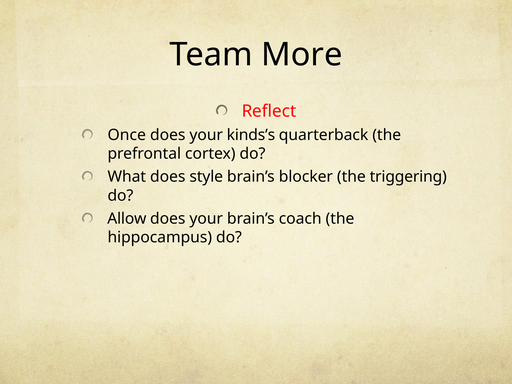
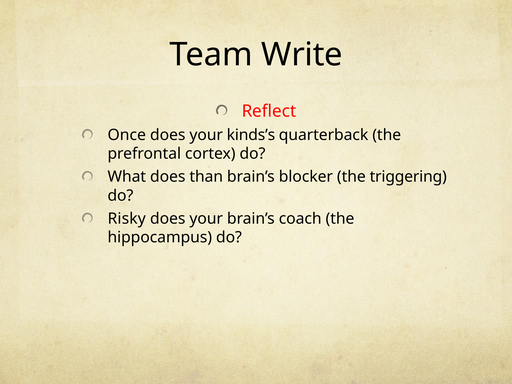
More: More -> Write (302, 55)
style: style -> than (206, 177)
Allow: Allow -> Risky (127, 219)
